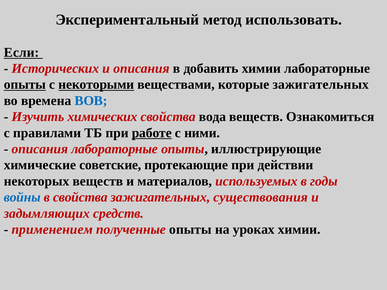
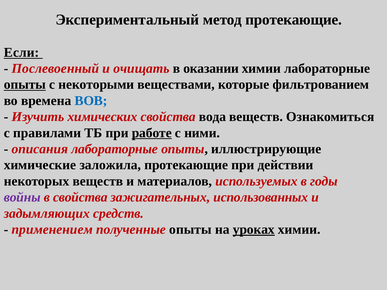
метод использовать: использовать -> протекающие (294, 20)
Исторических: Исторических -> Послевоенный (55, 68)
и описания: описания -> очищать (141, 68)
добавить: добавить -> оказании (211, 68)
некоторыми underline: present -> none (96, 85)
которые зажигательных: зажигательных -> фильтрованием (321, 85)
советские: советские -> заложила (110, 165)
войны colour: blue -> purple (22, 197)
существования: существования -> использованных (261, 197)
уроках underline: none -> present (254, 230)
